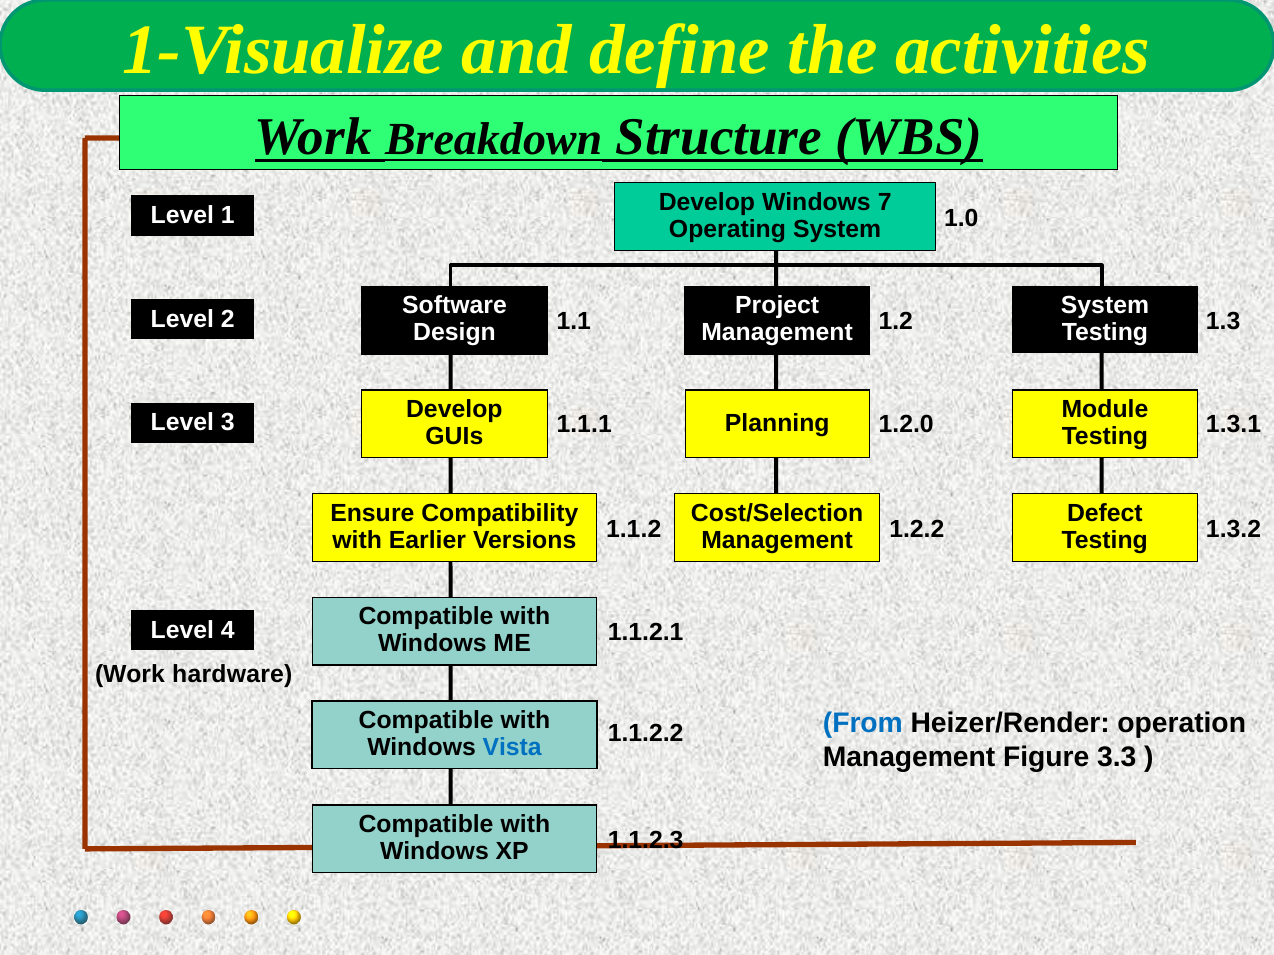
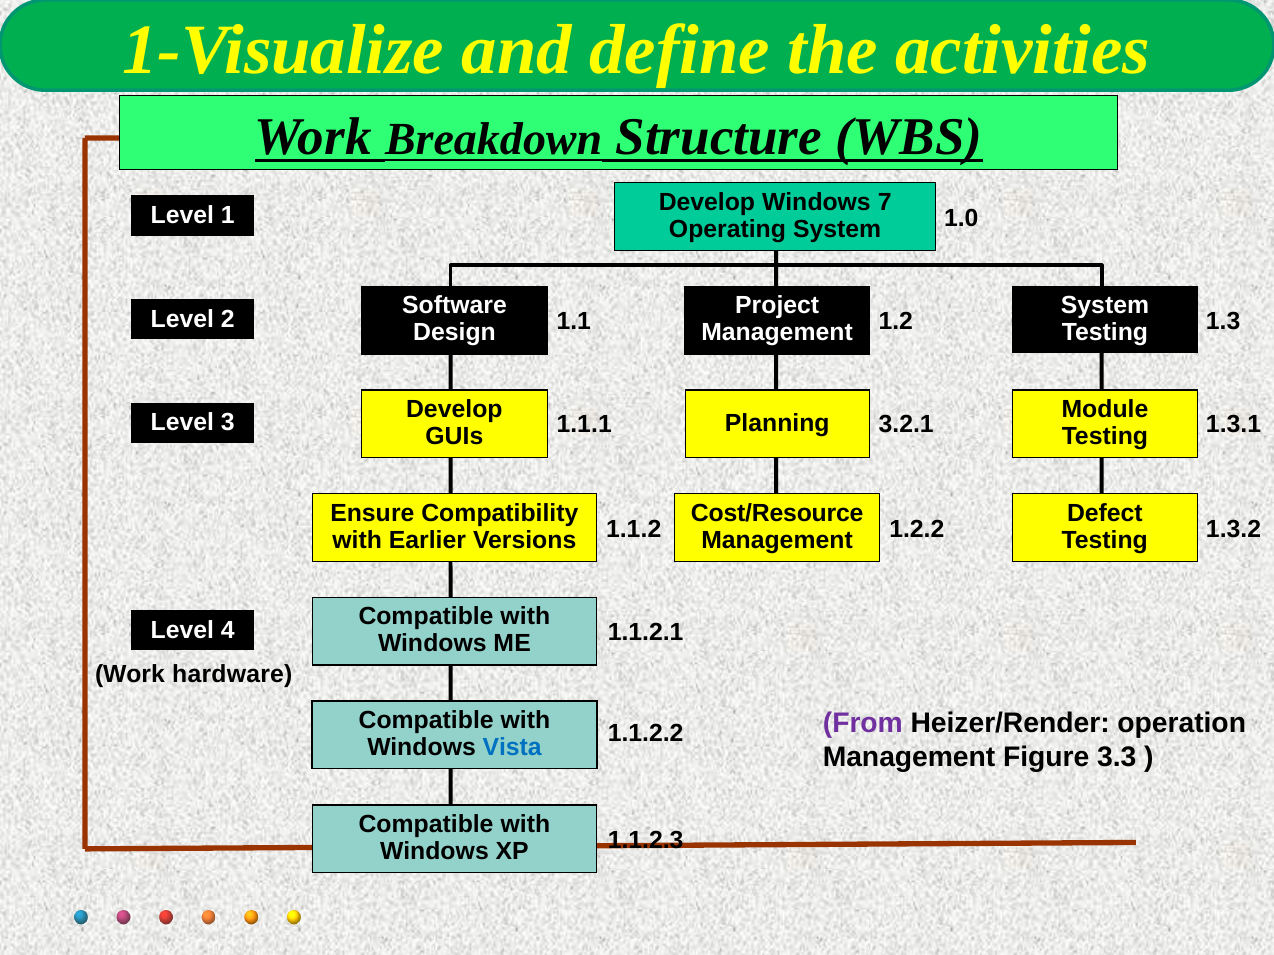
1.2.0: 1.2.0 -> 3.2.1 (906, 425)
Cost/Selection: Cost/Selection -> Cost/Resource (777, 513)
From colour: blue -> purple (863, 724)
